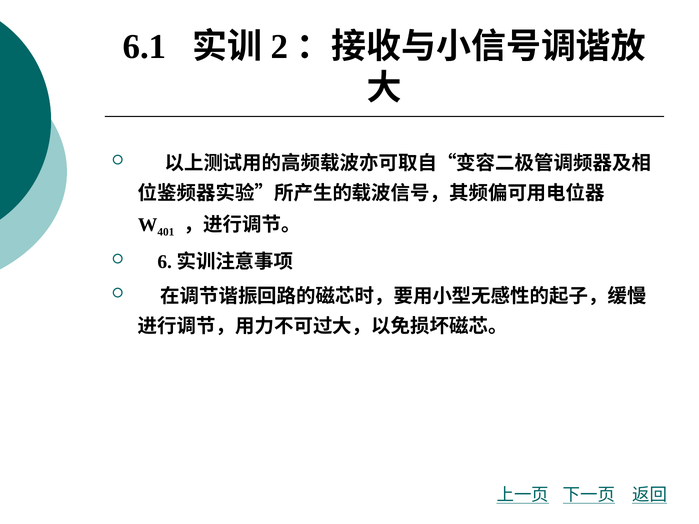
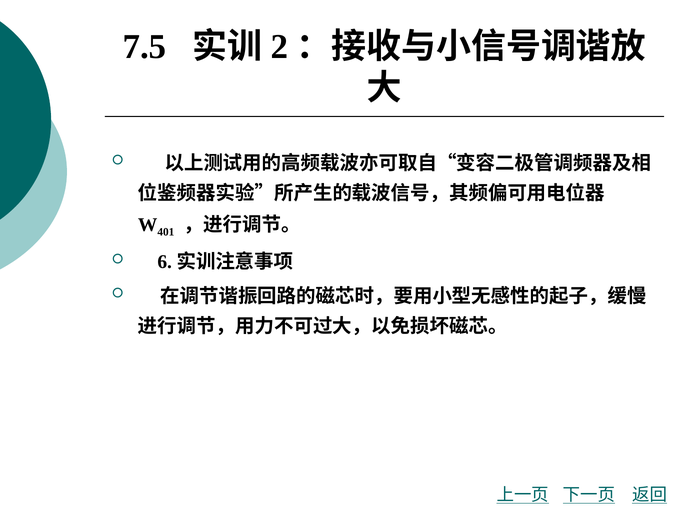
6.1: 6.1 -> 7.5 (145, 47)
